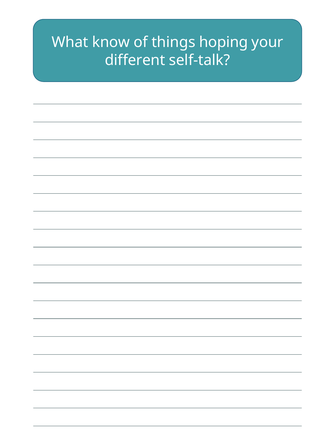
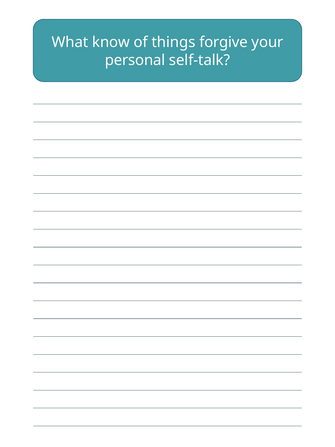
hoping: hoping -> forgive (224, 42)
different: different -> personal (135, 60)
